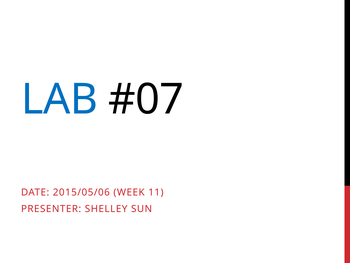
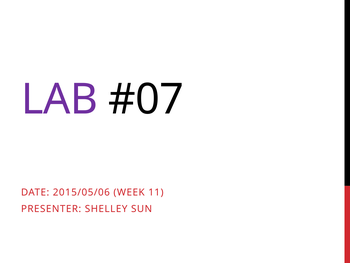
LAB colour: blue -> purple (60, 99)
